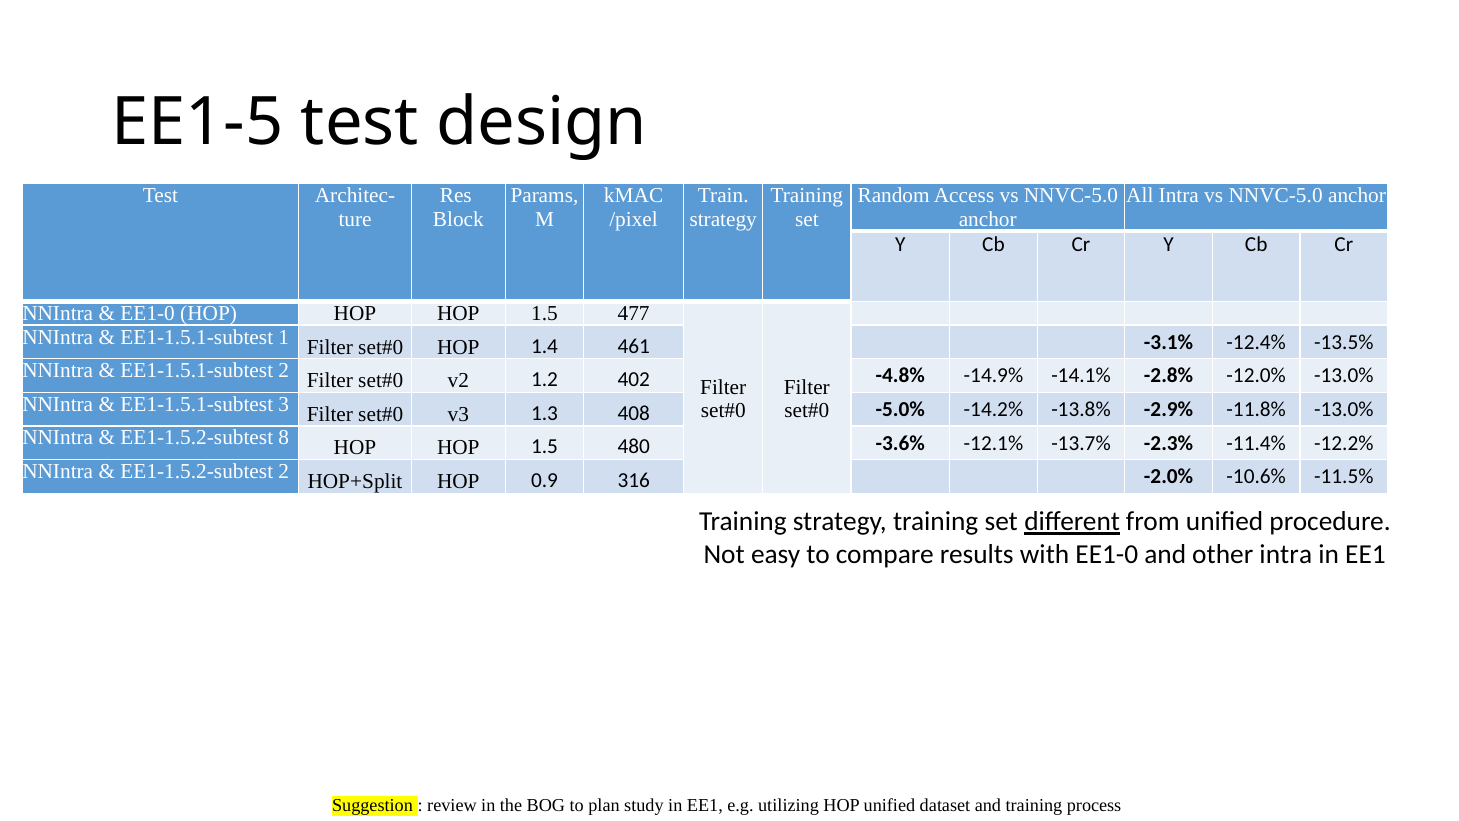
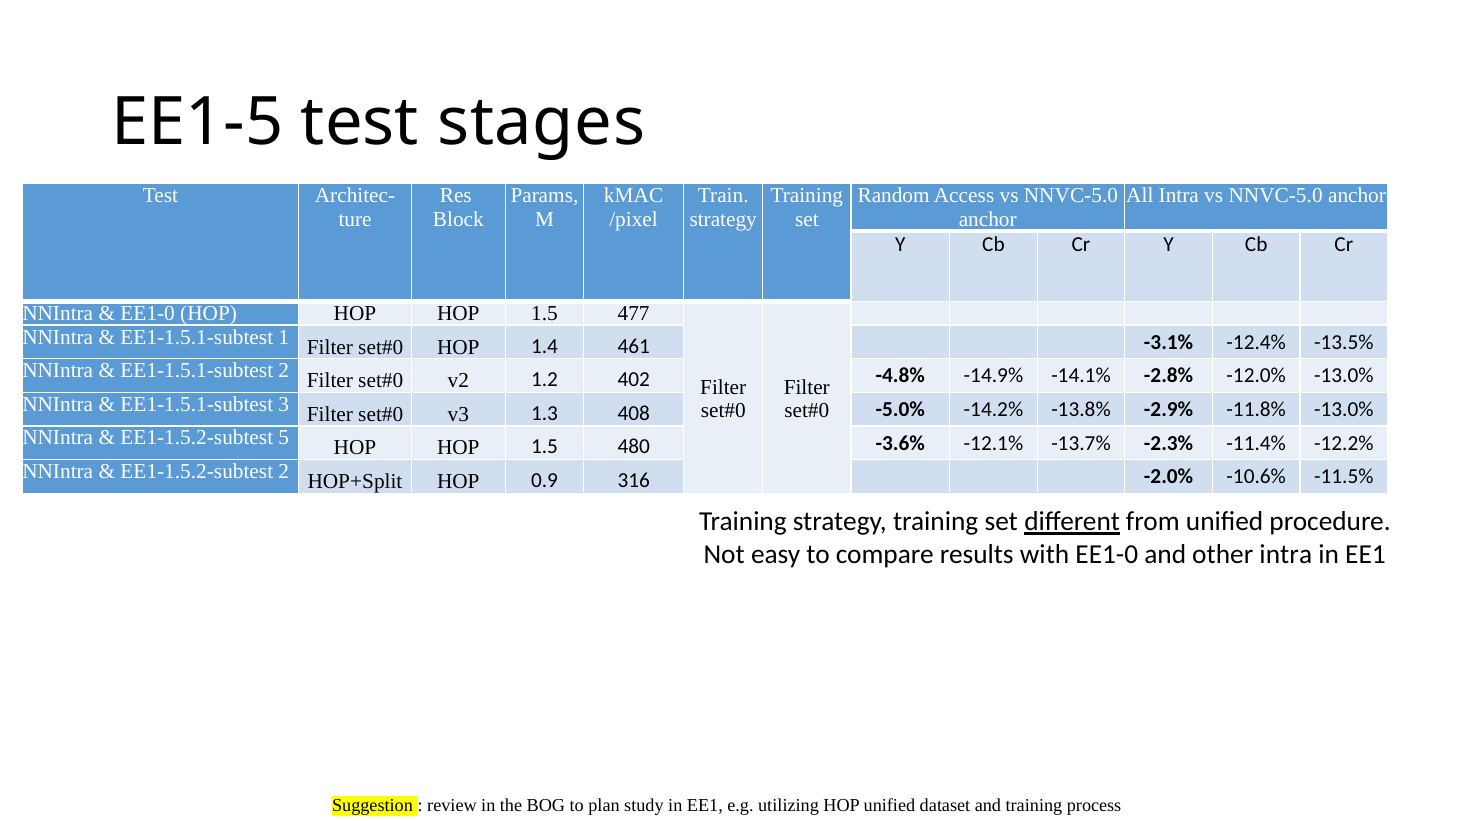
design: design -> stages (541, 123)
8: 8 -> 5 (284, 438)
